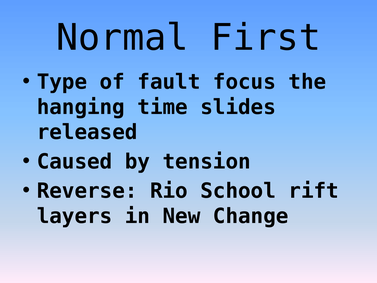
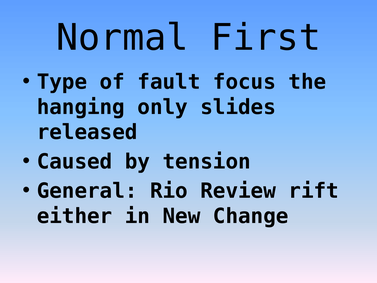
time: time -> only (163, 107)
Reverse: Reverse -> General (87, 191)
School: School -> Review (238, 191)
layers: layers -> either (75, 216)
